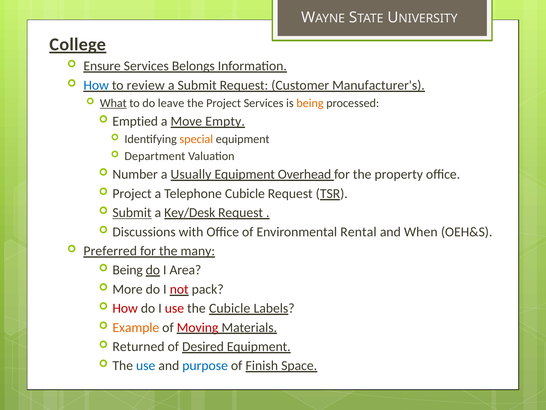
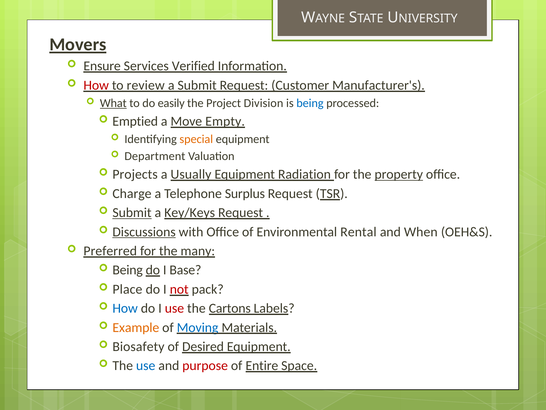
College: College -> Movers (78, 45)
Belongs: Belongs -> Verified (193, 66)
How colour: blue -> red (96, 85)
leave: leave -> easily (171, 103)
Project Services: Services -> Division (263, 103)
being colour: orange -> blue (310, 103)
Number: Number -> Projects (135, 174)
Overhead: Overhead -> Radiation (304, 174)
property underline: none -> present (399, 174)
Project: Project -> Charge (132, 193)
Telephone Cubicle: Cubicle -> Surplus (245, 193)
Key/Desk: Key/Desk -> Key/Keys (190, 212)
Discussions underline: none -> present (144, 232)
Area: Area -> Base (185, 270)
More: More -> Place (127, 289)
How colour: red -> blue (125, 308)
the Cubicle: Cubicle -> Cartons (230, 308)
Moving colour: red -> blue (198, 327)
Returned: Returned -> Biosafety (138, 346)
purpose colour: blue -> red (205, 365)
Finish: Finish -> Entire (262, 365)
